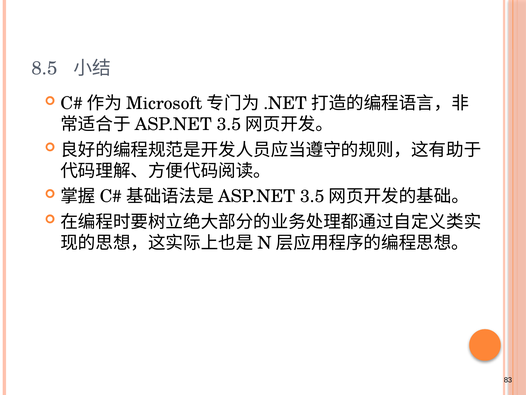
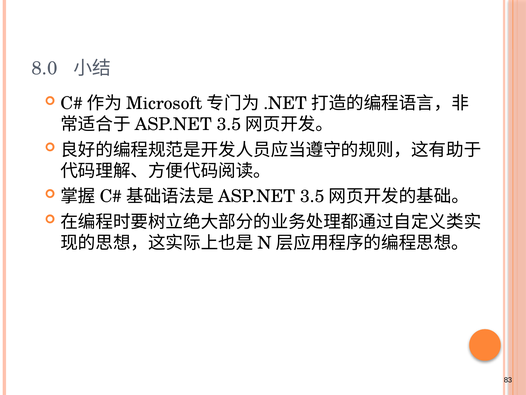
8.5: 8.5 -> 8.0 (44, 68)
